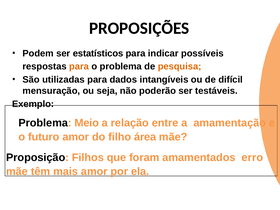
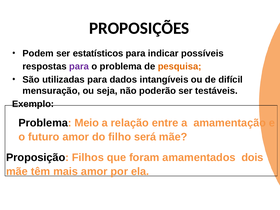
para colour: orange -> purple (79, 66)
área: área -> será (145, 137)
erro: erro -> dois (252, 158)
